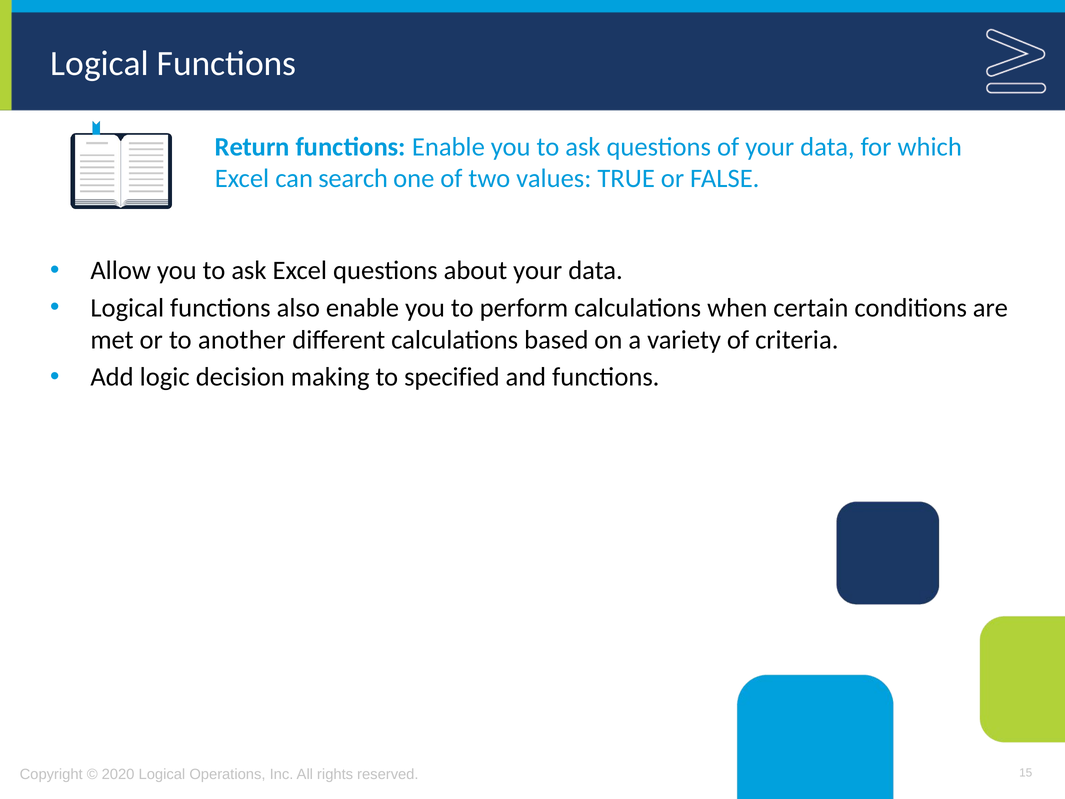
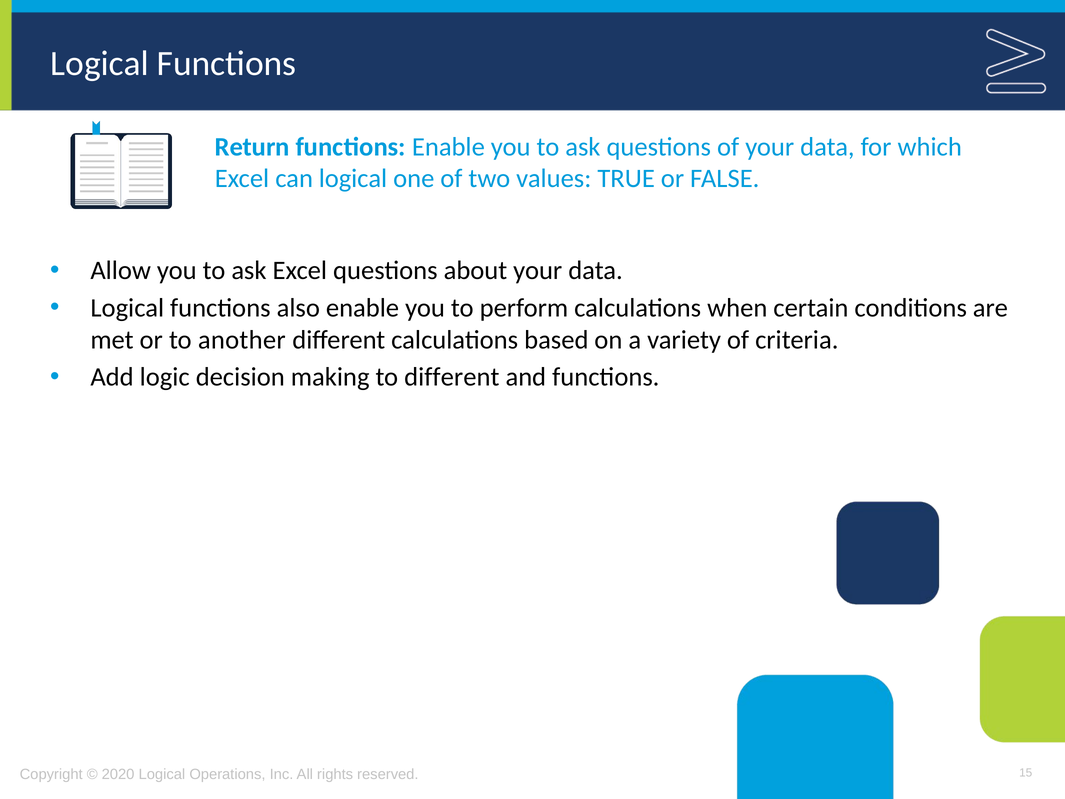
can search: search -> logical (353, 179)
to specified: specified -> different (452, 377)
